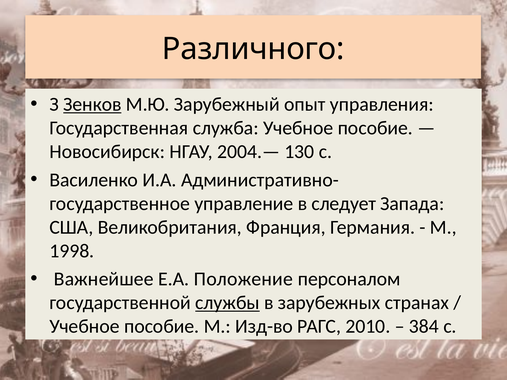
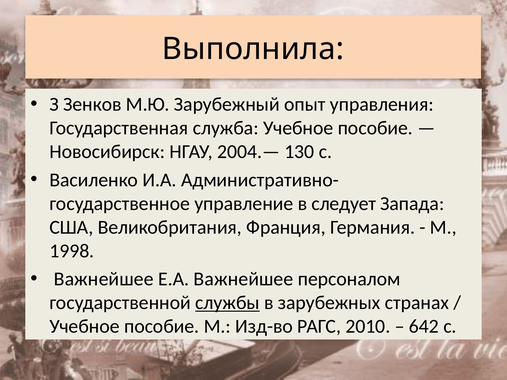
Различного: Различного -> Выполнила (253, 49)
Зенков underline: present -> none (92, 104)
Е.А Положение: Положение -> Важнейшее (243, 279)
384: 384 -> 642 (424, 327)
